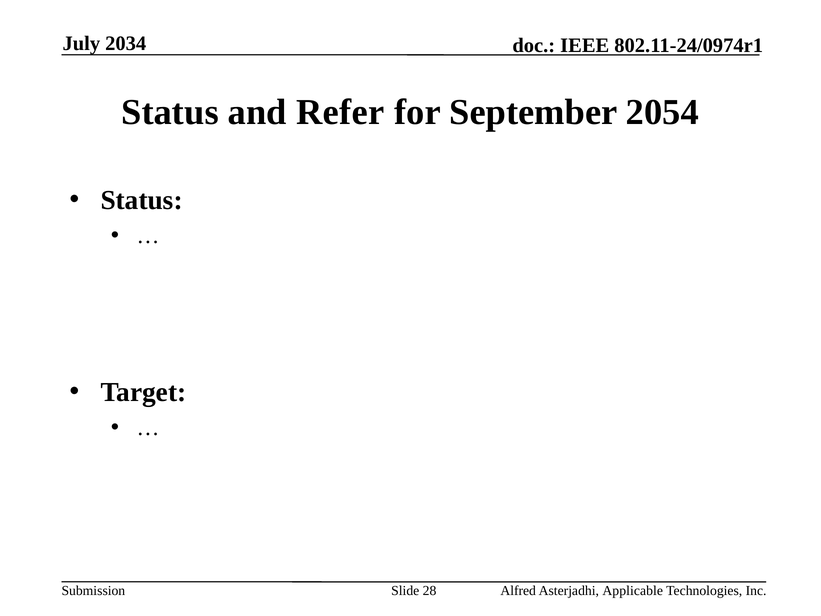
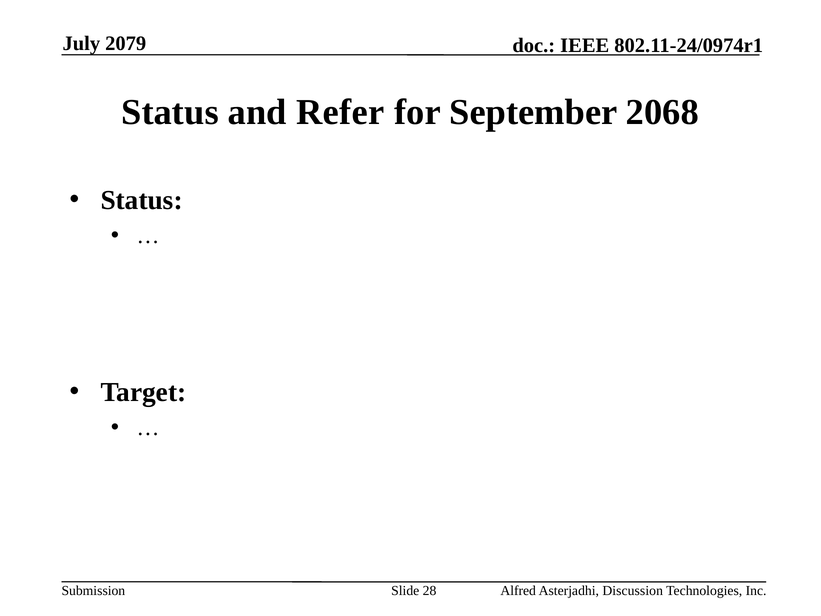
2034: 2034 -> 2079 (126, 44)
2054: 2054 -> 2068 (662, 112)
Applicable: Applicable -> Discussion (633, 591)
